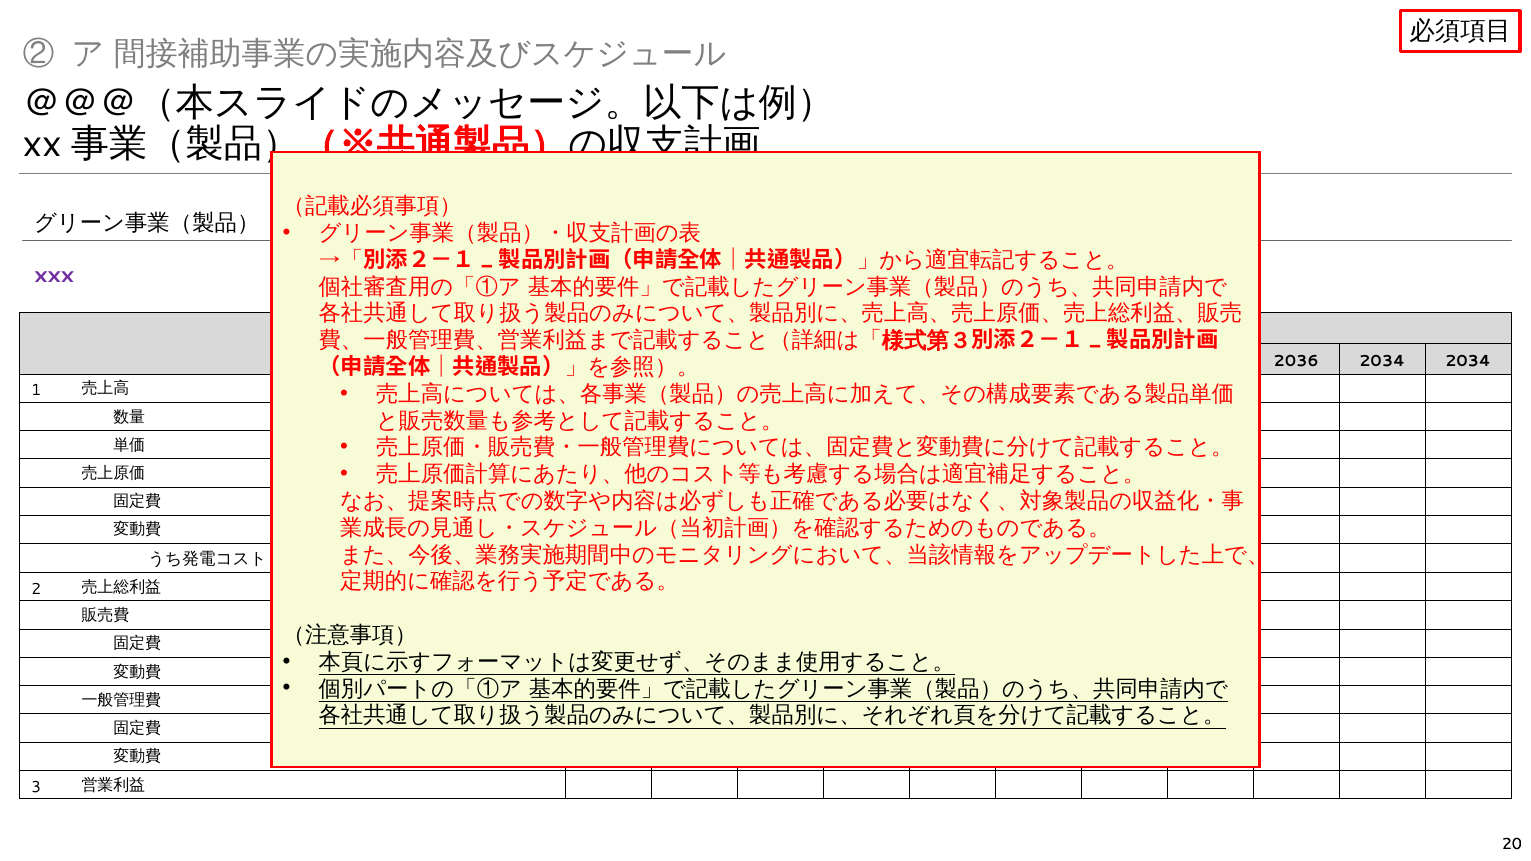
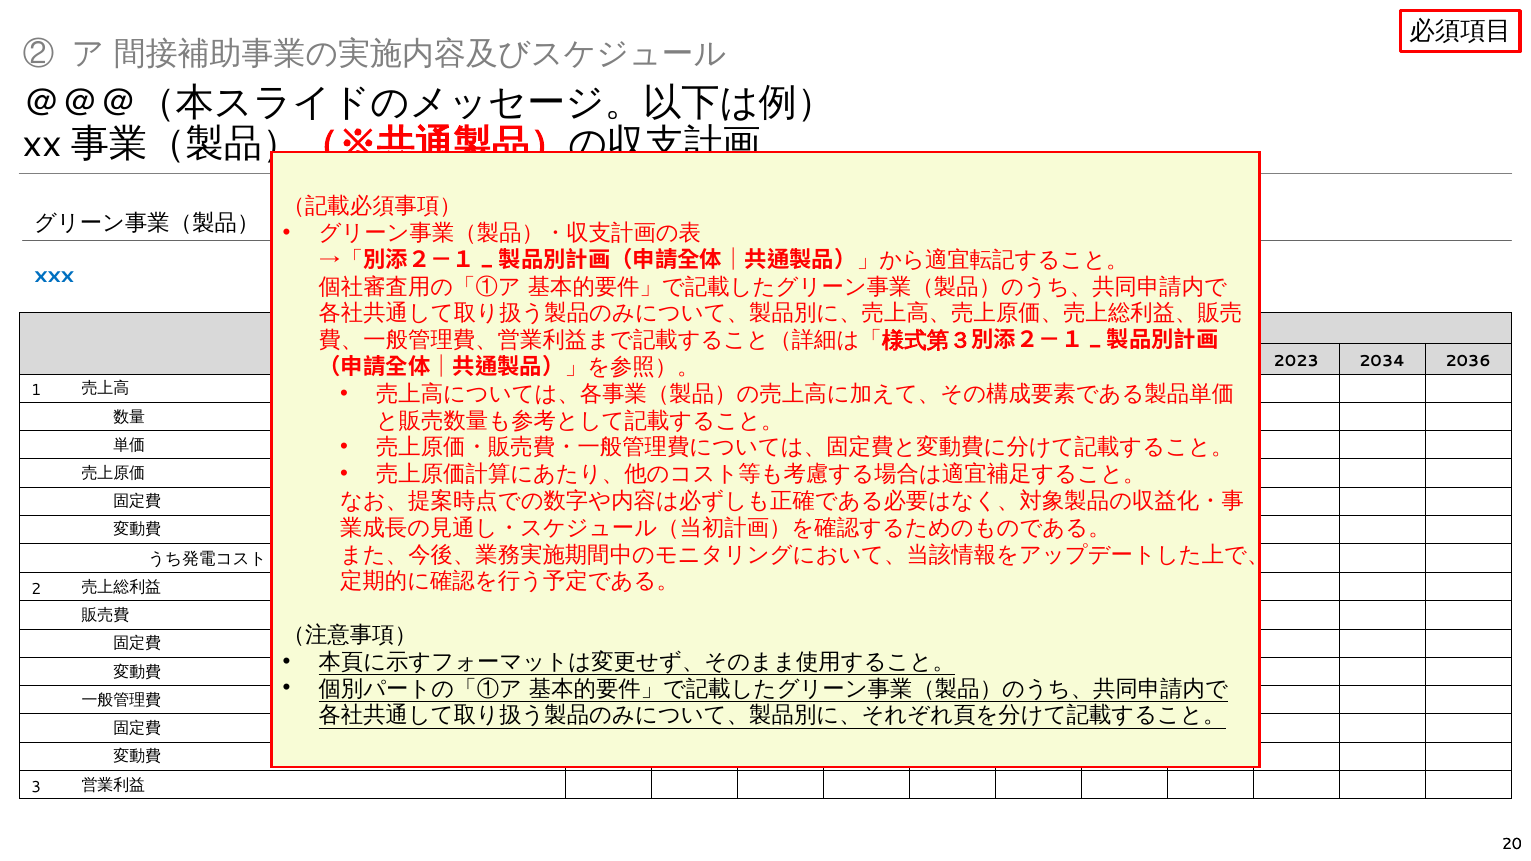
xxx colour: purple -> blue (54, 276)
2036: 2036 -> 2023 (1296, 361)
2034 2034: 2034 -> 2036 (1468, 361)
